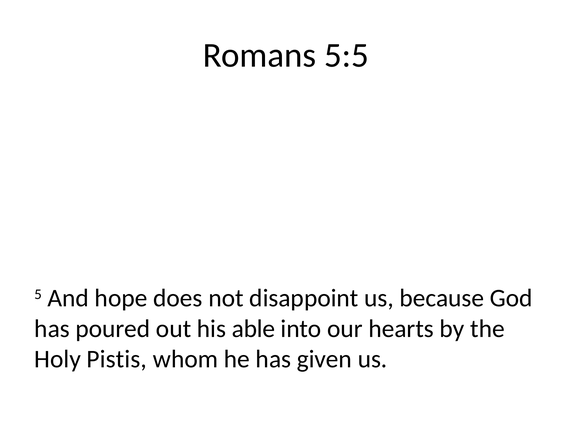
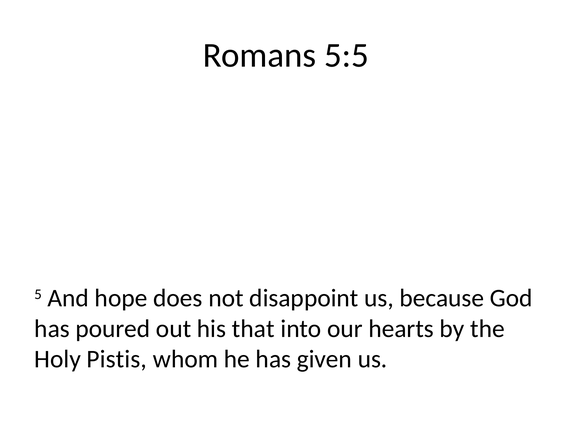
able: able -> that (253, 329)
